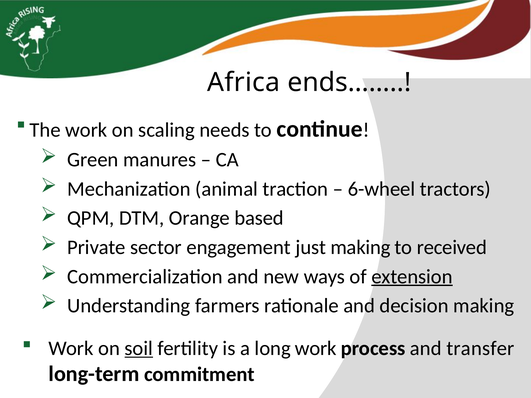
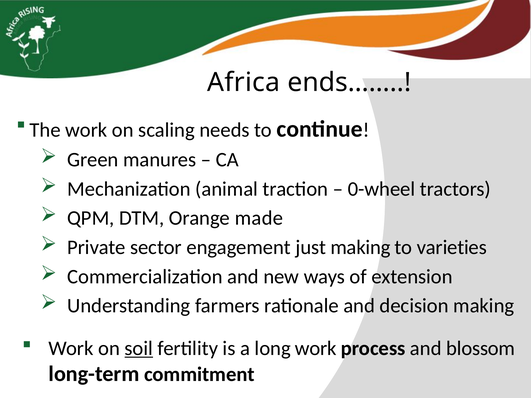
6-wheel: 6-wheel -> 0-wheel (381, 189)
based: based -> made (259, 218)
received: received -> varieties (452, 247)
extension underline: present -> none (412, 277)
transfer: transfer -> blossom (481, 348)
